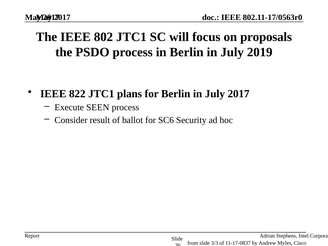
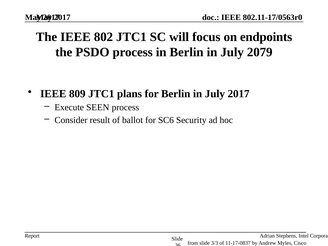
proposals: proposals -> endpoints (266, 37)
2019: 2019 -> 2079 (260, 52)
822: 822 -> 809 (77, 94)
